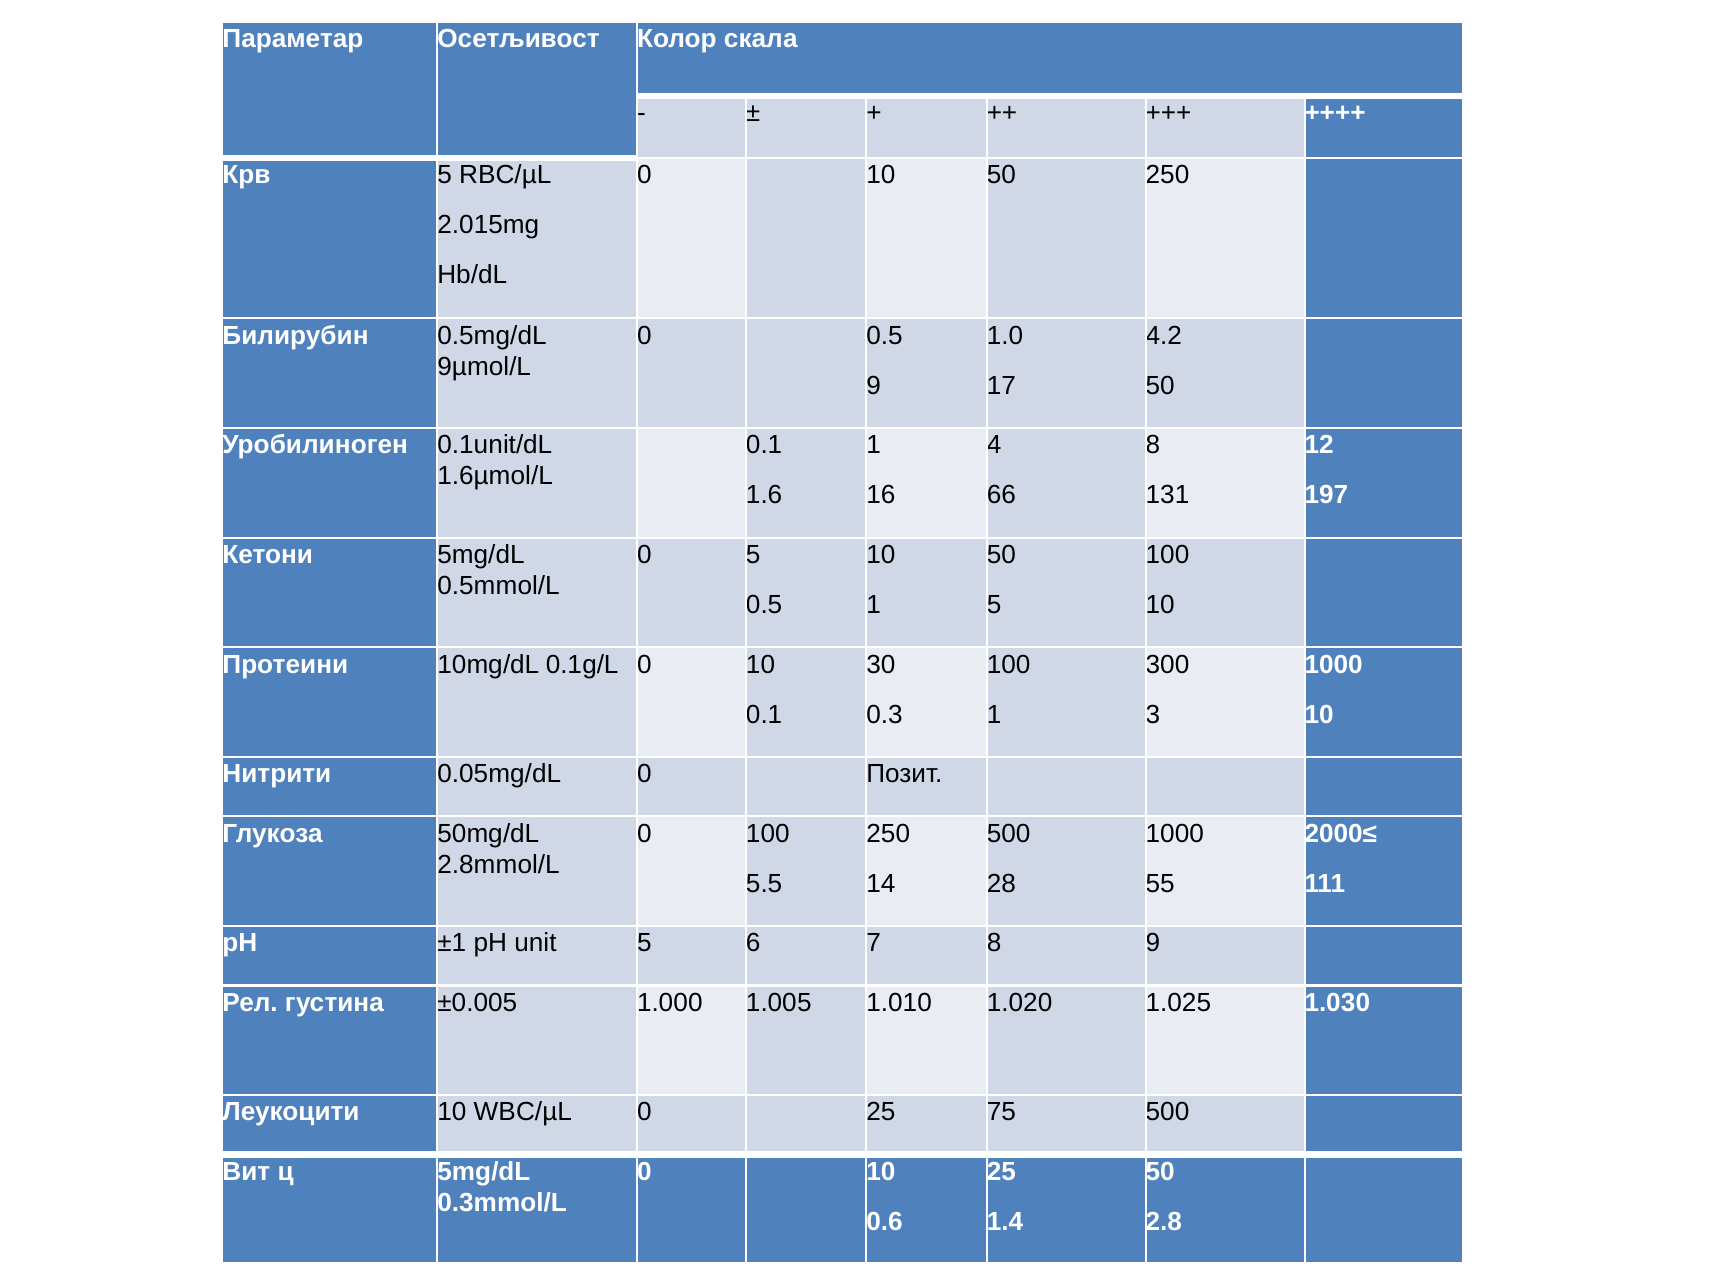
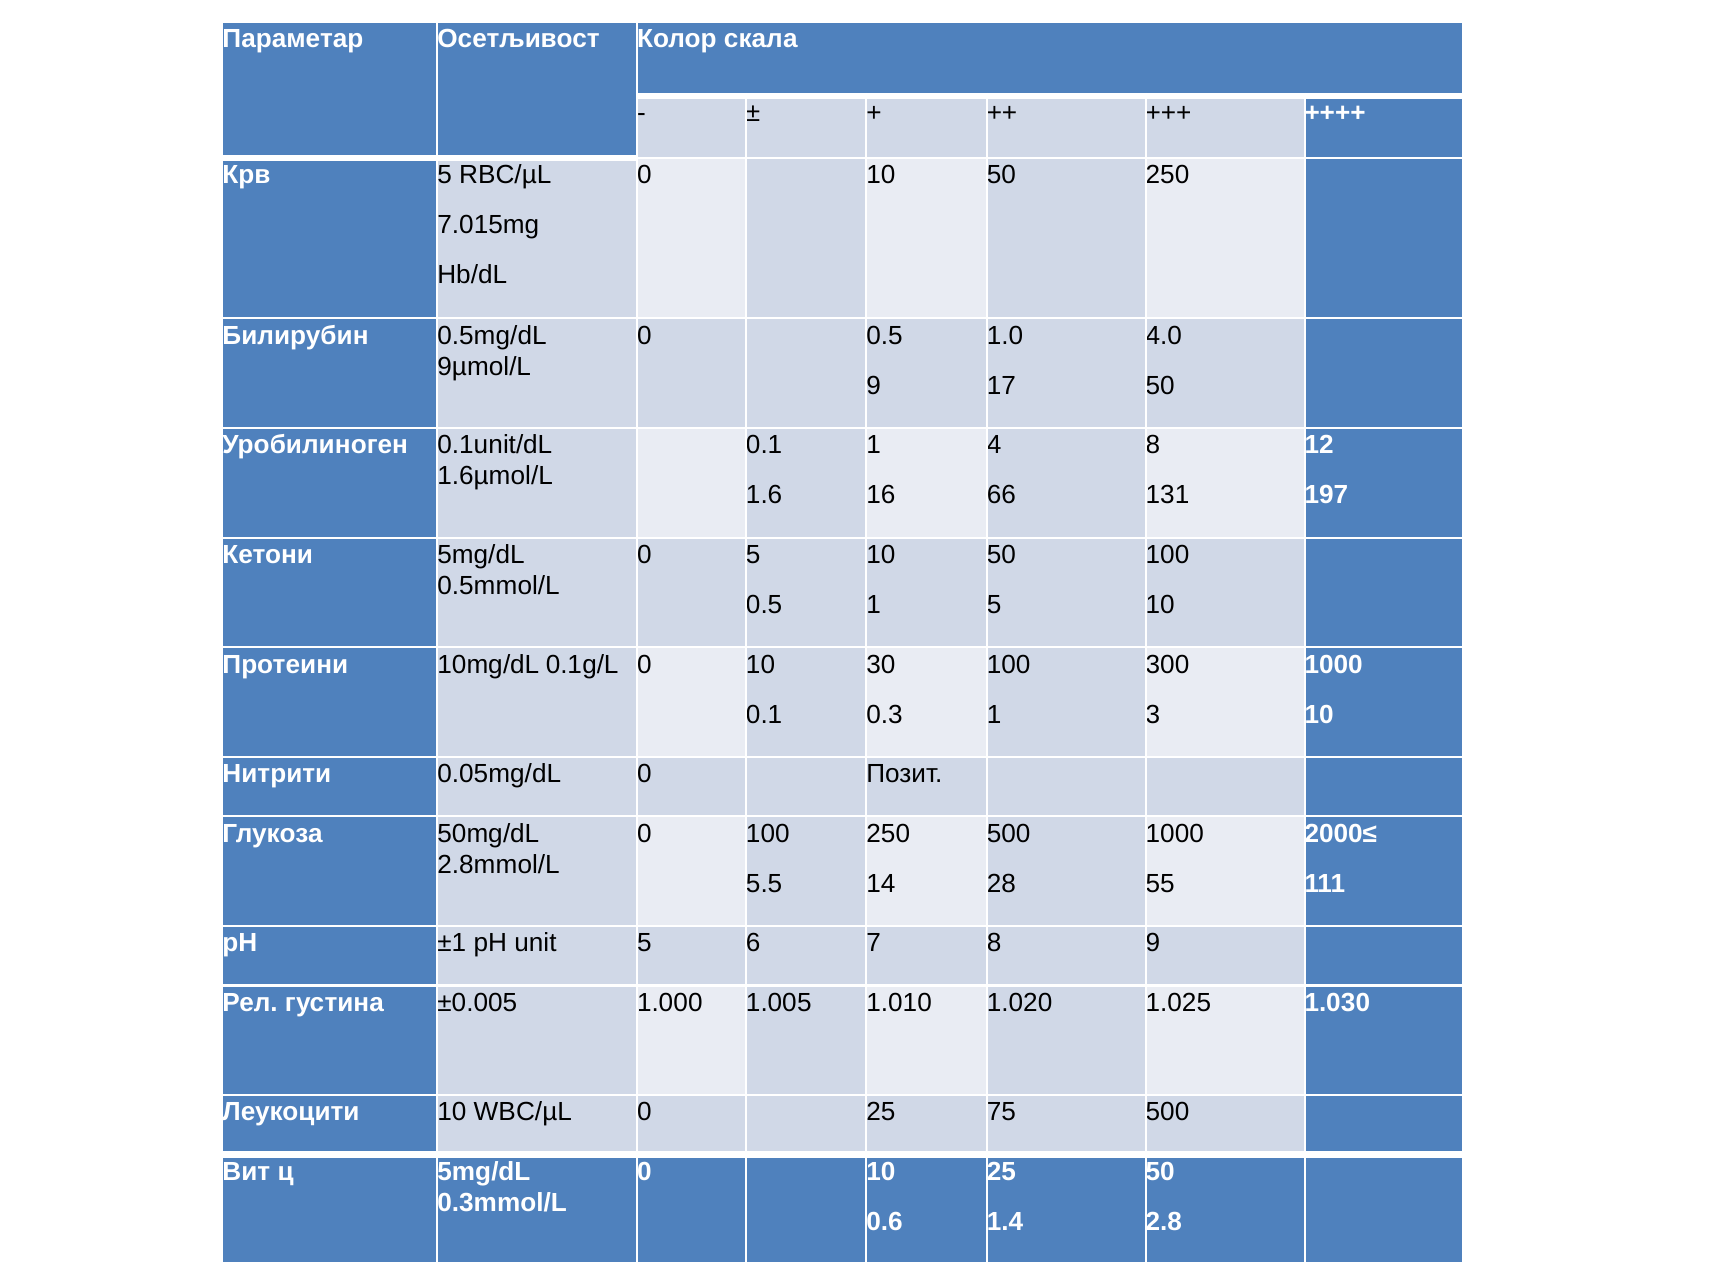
2.015mg: 2.015mg -> 7.015mg (488, 225)
4.2: 4.2 -> 4.0 (1164, 335)
